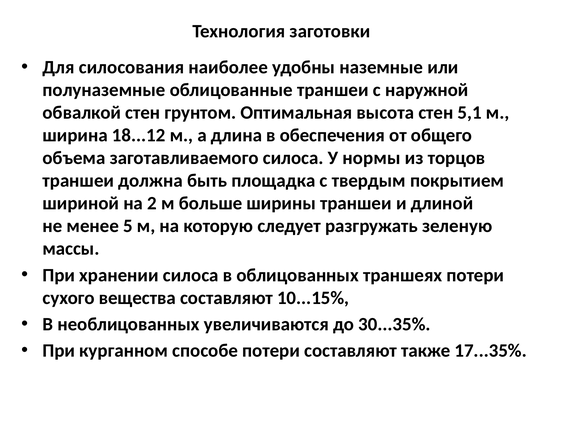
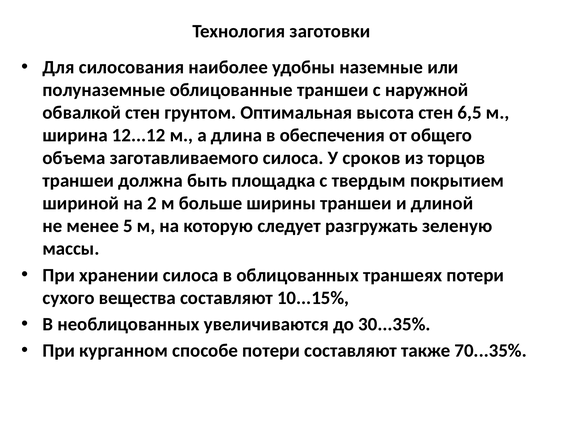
5,1: 5,1 -> 6,5 (470, 113)
18...12: 18...12 -> 12...12 (139, 135)
нормы: нормы -> сроков (372, 158)
17...35%: 17...35% -> 70...35% (491, 351)
